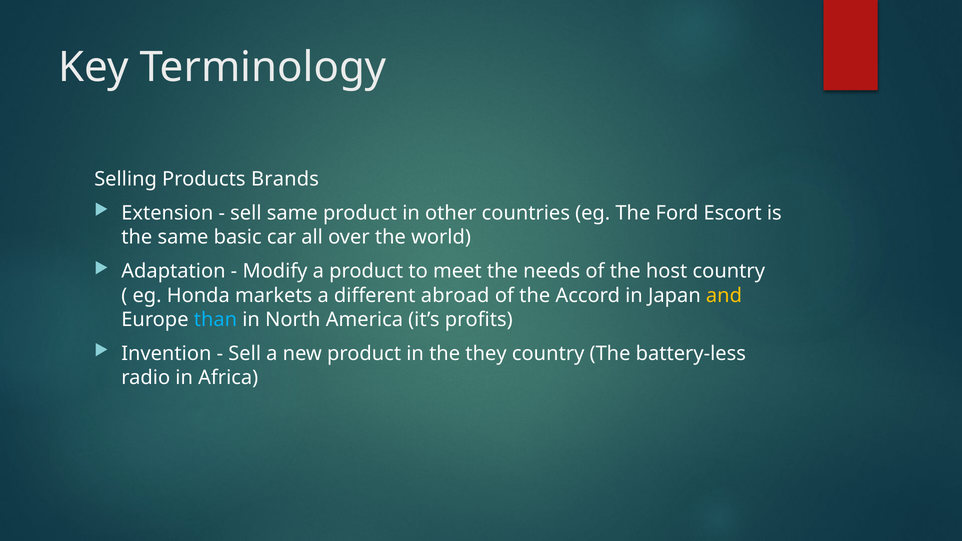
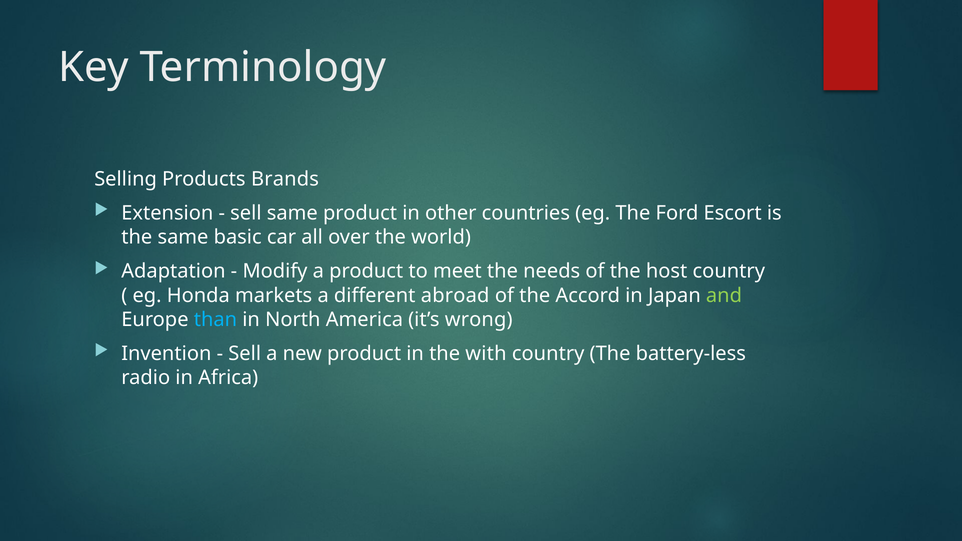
and colour: yellow -> light green (724, 295)
profits: profits -> wrong (479, 320)
they: they -> with (486, 354)
